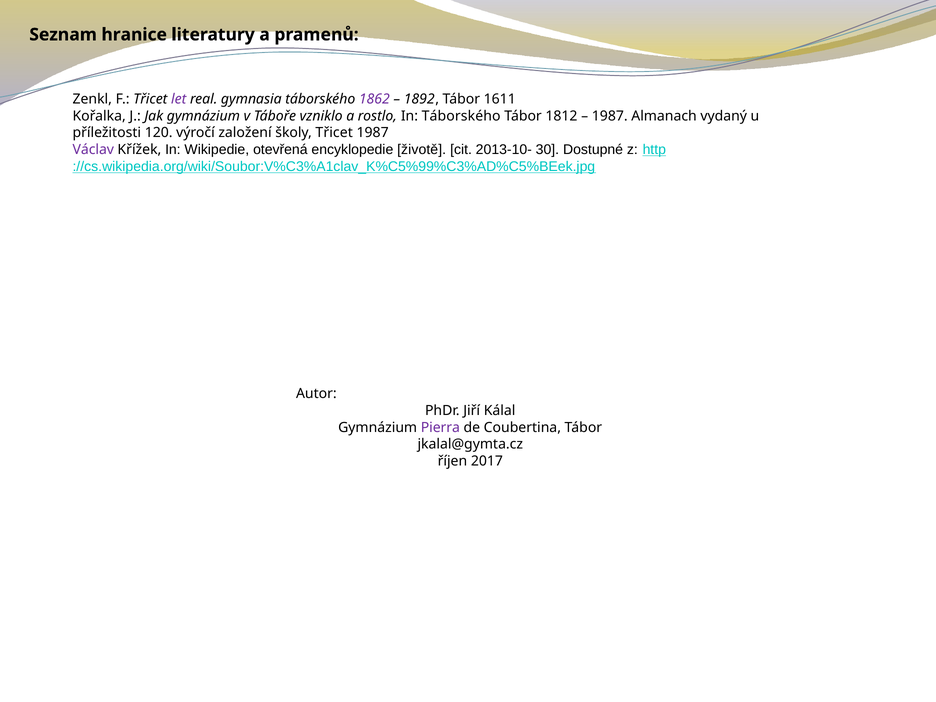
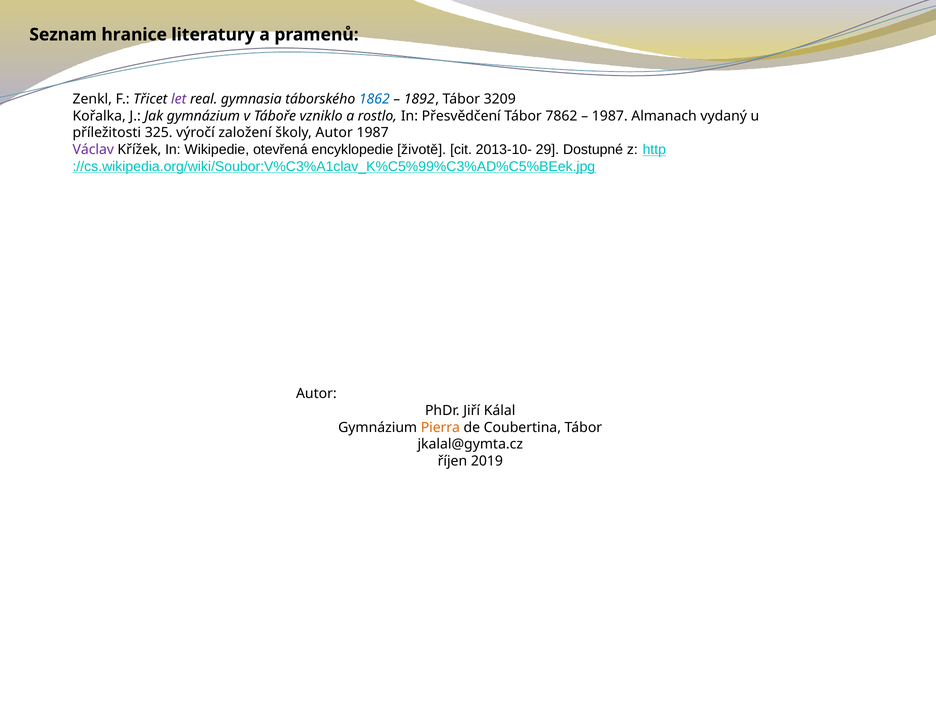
1862 colour: purple -> blue (374, 99)
1611: 1611 -> 3209 (500, 99)
In Táborského: Táborského -> Přesvědčení (461, 116)
1812: 1812 -> 7862 (561, 116)
120: 120 -> 325 (159, 133)
školy Třicet: Třicet -> Autor (334, 133)
30: 30 -> 29 (547, 150)
Pierra colour: purple -> orange (440, 427)
2017: 2017 -> 2019 (487, 461)
